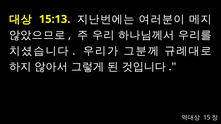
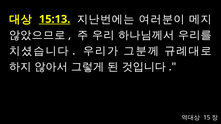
15:13 underline: none -> present (55, 19)
